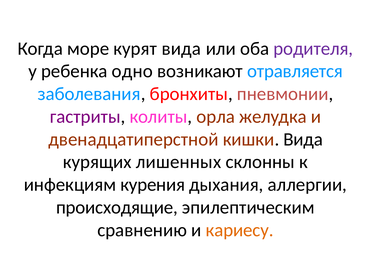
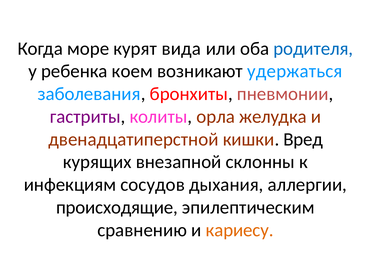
родителя colour: purple -> blue (313, 49)
одно: одно -> коем (132, 71)
отравляется: отравляется -> удержаться (295, 71)
кишки Вида: Вида -> Вред (303, 139)
лишенных: лишенных -> внезапной (179, 162)
курения: курения -> сосудов (153, 185)
